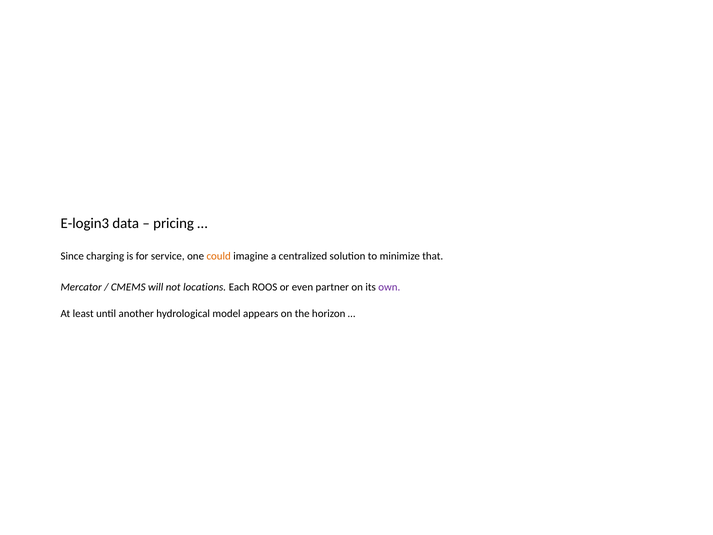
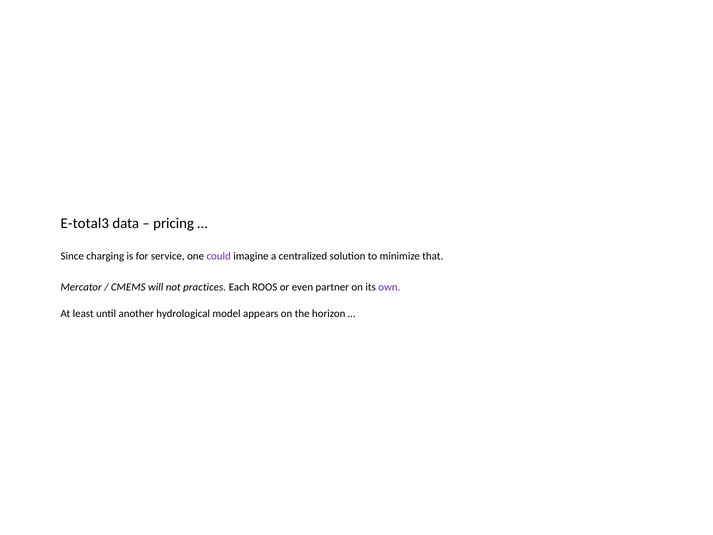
E-login3: E-login3 -> E-total3 (85, 223)
could colour: orange -> purple (219, 256)
locations: locations -> practices (205, 287)
